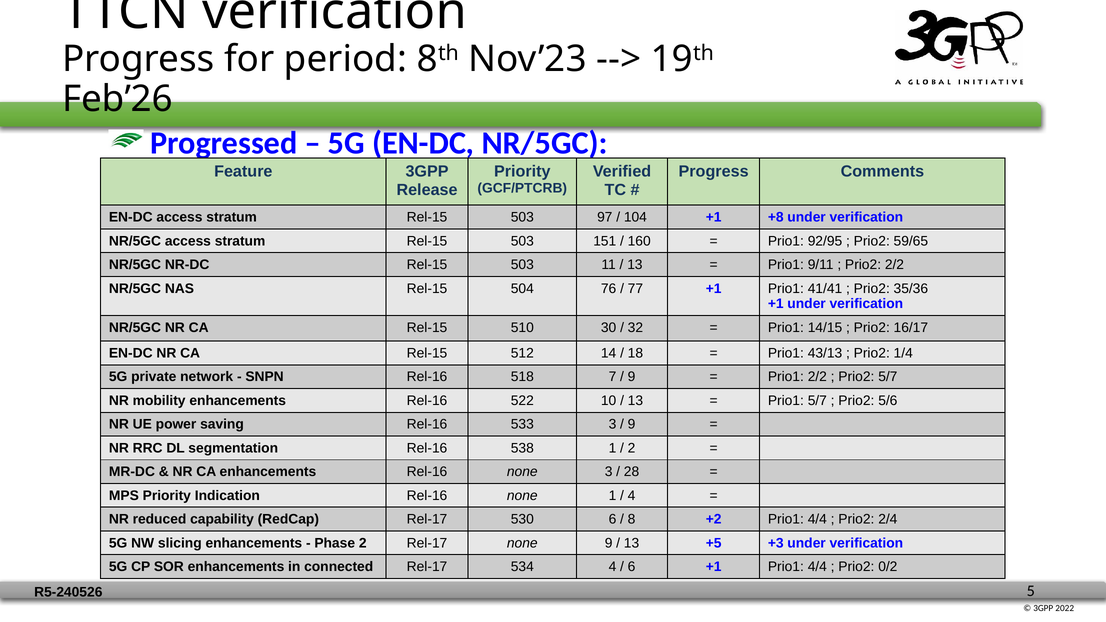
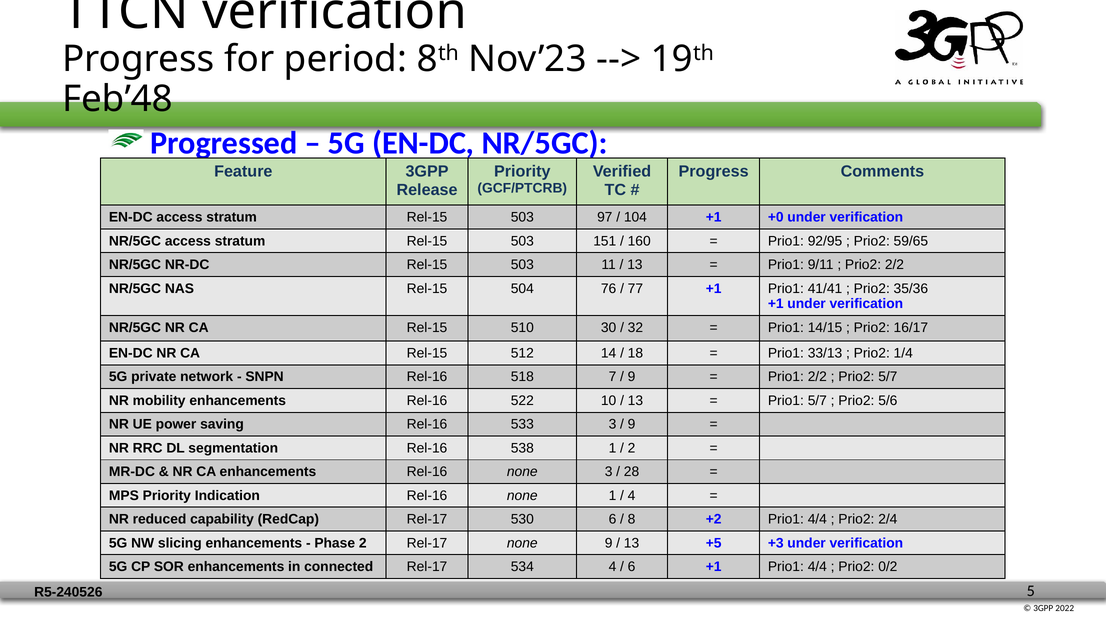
Feb’26: Feb’26 -> Feb’48 (118, 99)
+8: +8 -> +0 (776, 217)
43/13: 43/13 -> 33/13 (825, 353)
